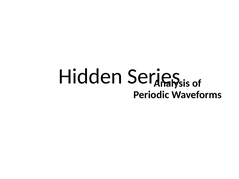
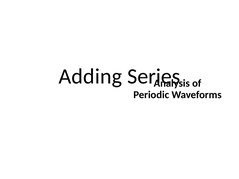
Hidden: Hidden -> Adding (90, 76)
